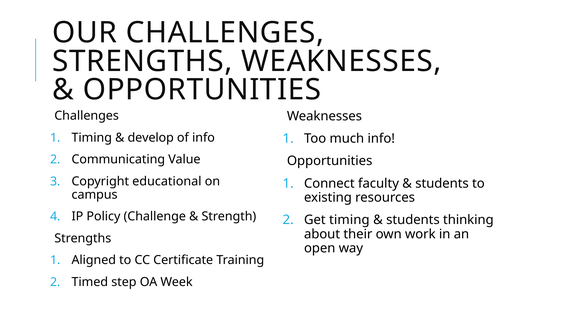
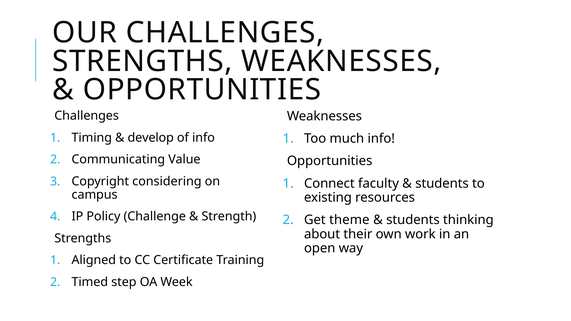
educational: educational -> considering (167, 181)
Get timing: timing -> theme (349, 220)
